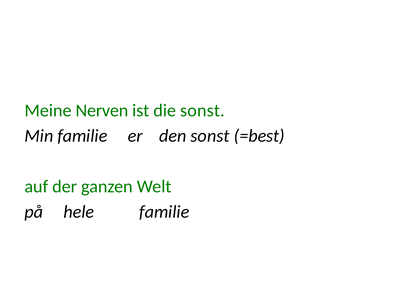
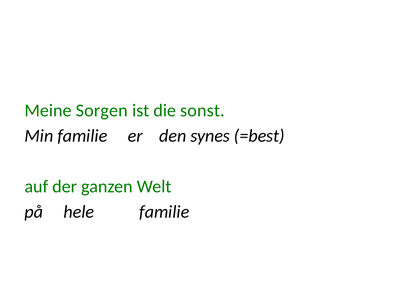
Nerven: Nerven -> Sorgen (102, 111)
den sonst: sonst -> synes (210, 136)
